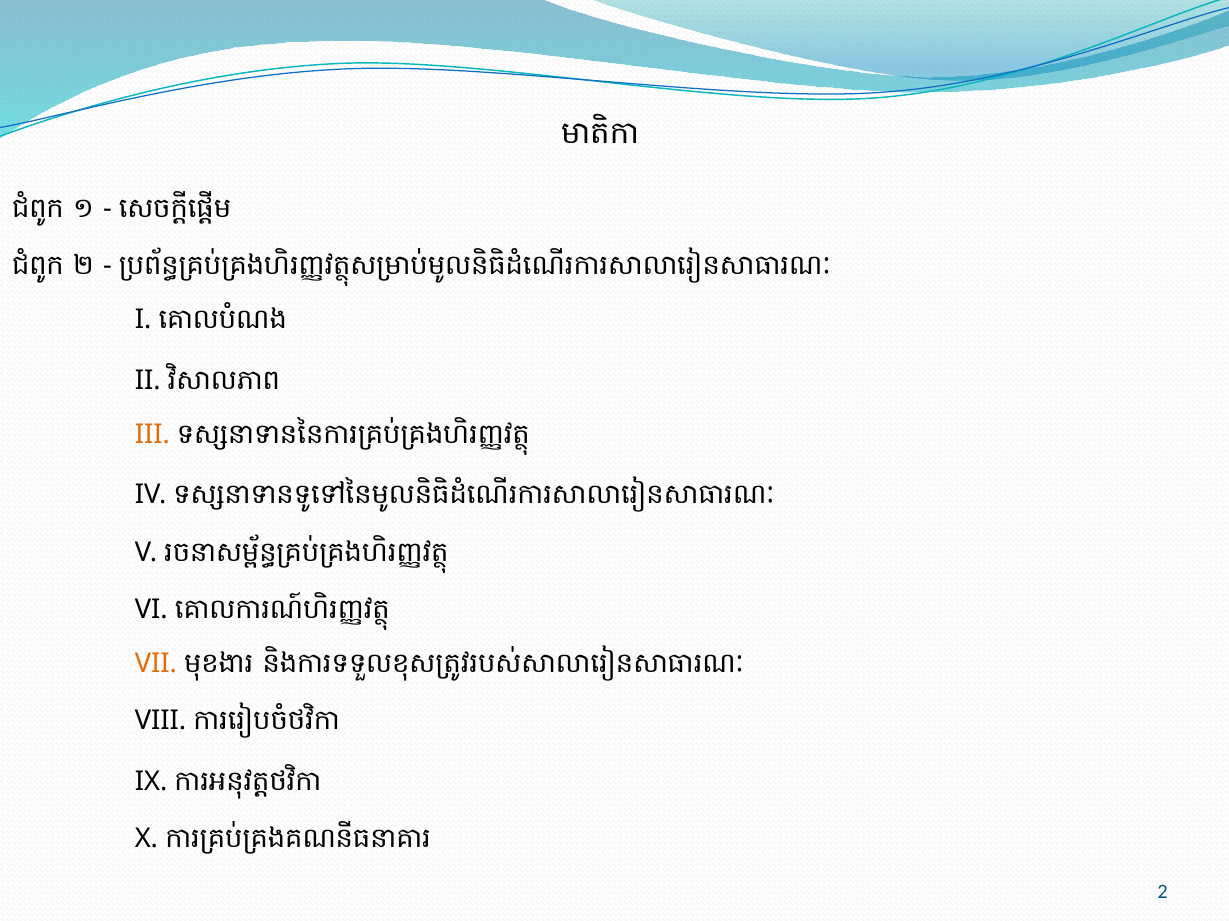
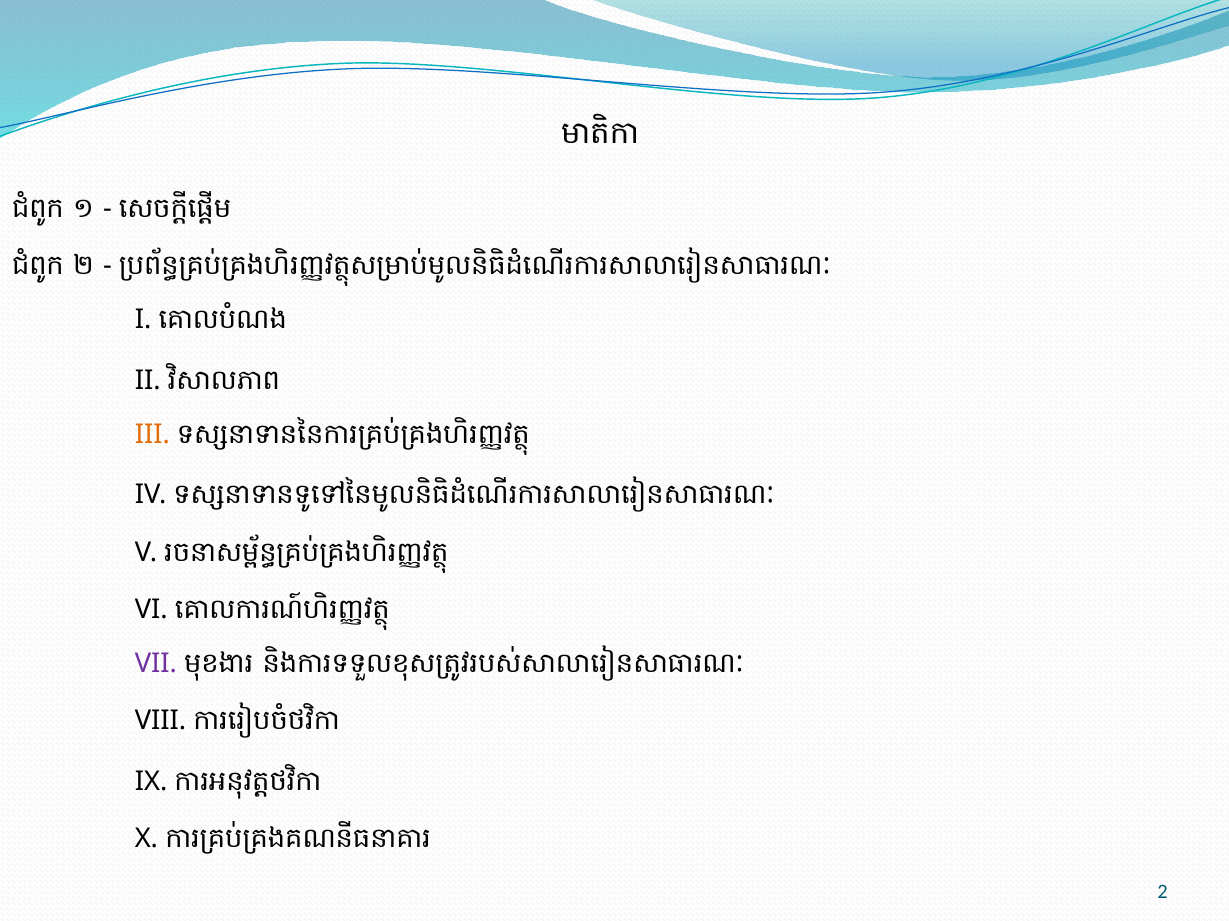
VII colour: orange -> purple (156, 664)
